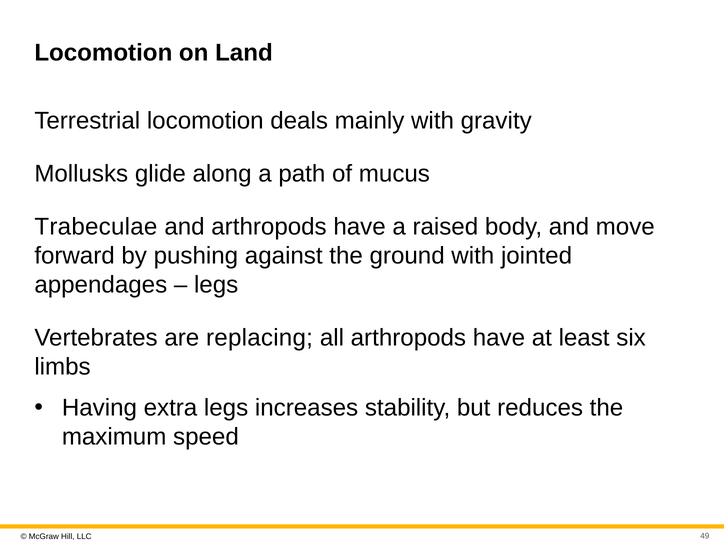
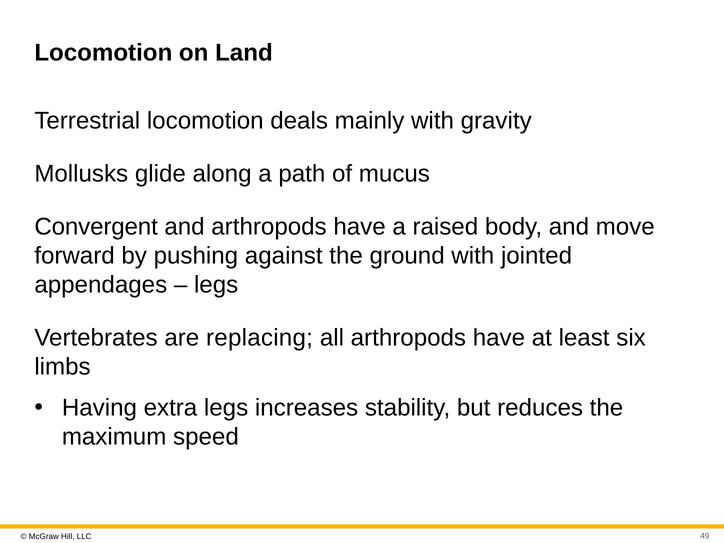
Trabeculae: Trabeculae -> Convergent (96, 227)
